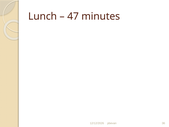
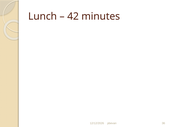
47: 47 -> 42 (73, 16)
